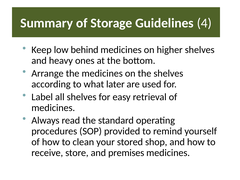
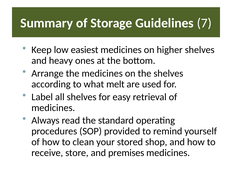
4: 4 -> 7 (204, 23)
behind: behind -> easiest (85, 50)
later: later -> melt (115, 84)
